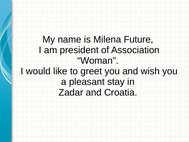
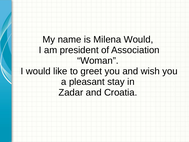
Milena Future: Future -> Would (139, 39)
